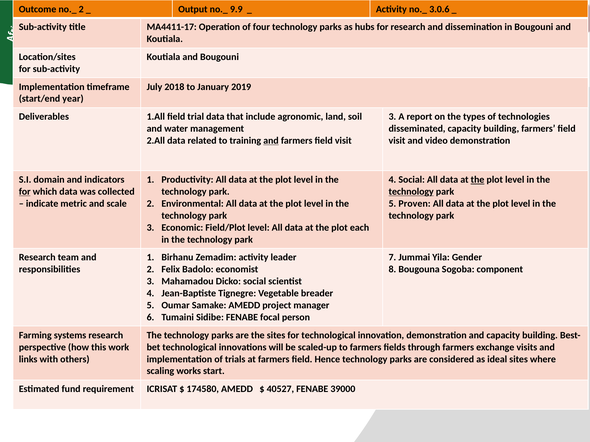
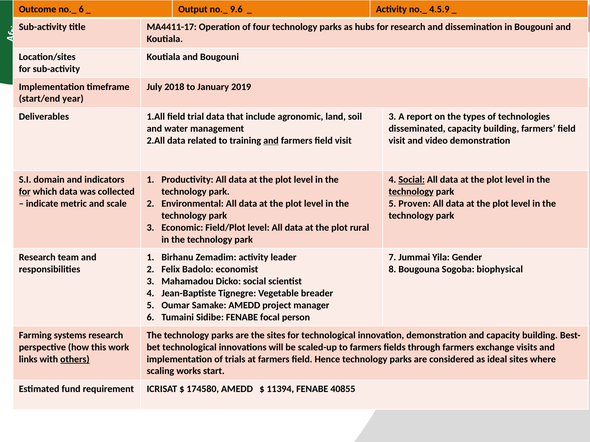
2: 2 -> 6 (81, 9)
9.9: 9.9 -> 9.6 (236, 9)
3.0.6: 3.0.6 -> 4.5.9 (439, 9)
Social underline: none -> present (412, 180)
the underline: present -> none (478, 180)
each: each -> rural (360, 228)
component: component -> biophysical (500, 270)
others underline: none -> present (75, 360)
40527: 40527 -> 11394 (280, 389)
39000: 39000 -> 40855 (343, 389)
